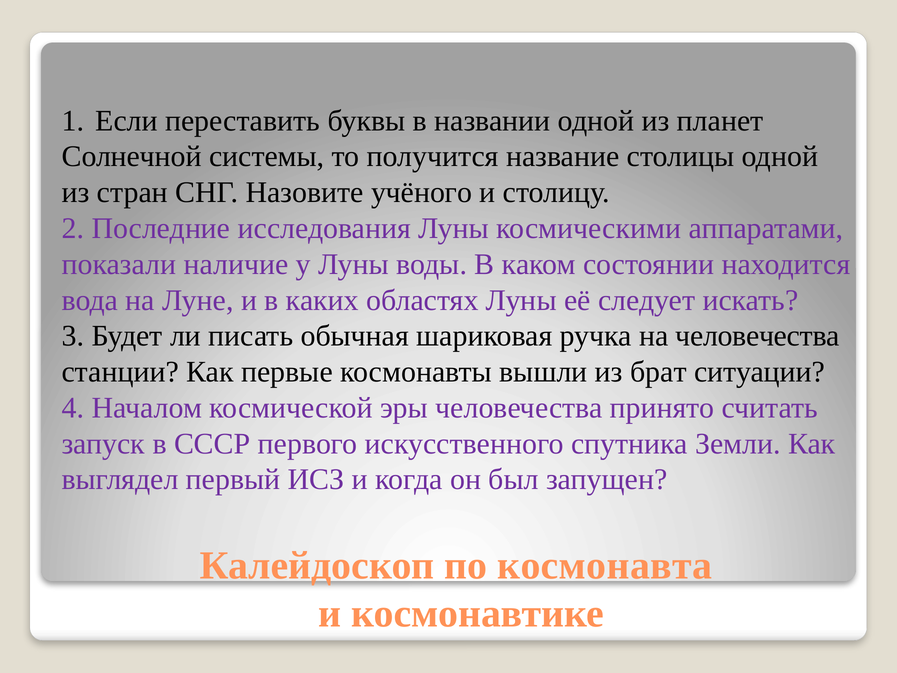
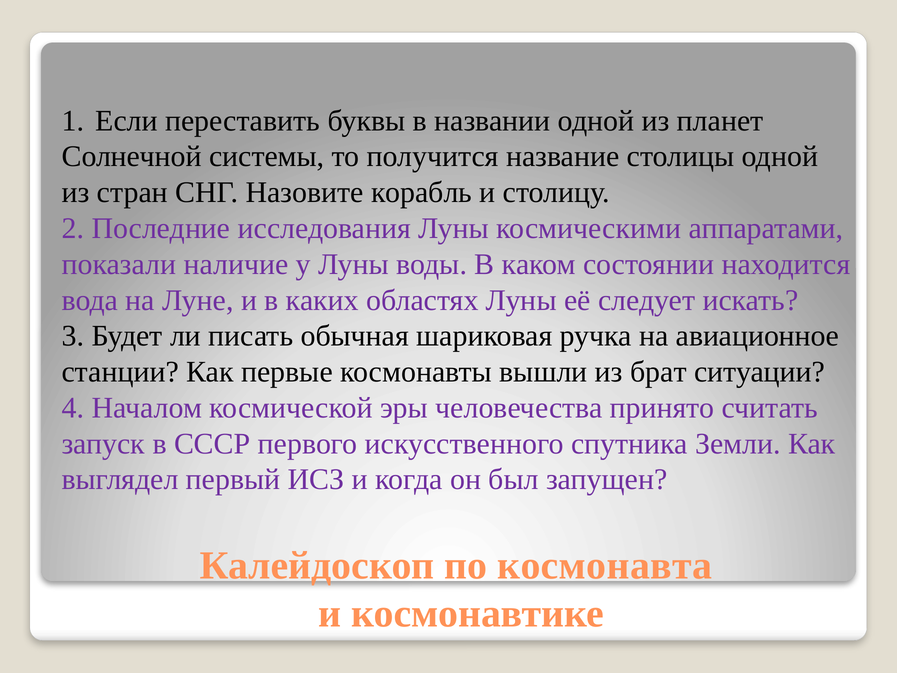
учёного: учёного -> корабль (422, 192)
на человечества: человечества -> авиационное (757, 336)
